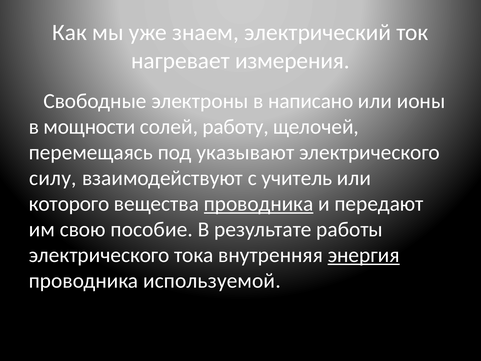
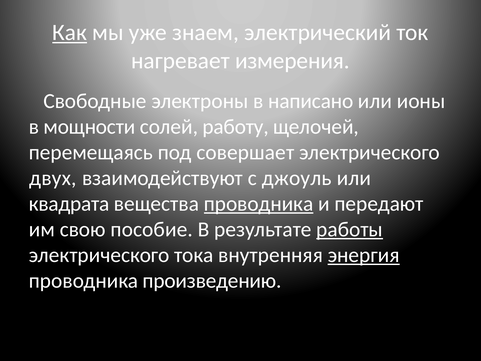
Как underline: none -> present (70, 33)
указывают: указывают -> совершает (245, 152)
силу: силу -> двух (53, 178)
учитель: учитель -> джоуль (297, 178)
которого: которого -> квадрата (69, 204)
работы underline: none -> present (350, 229)
используемой: используемой -> произведению (212, 281)
